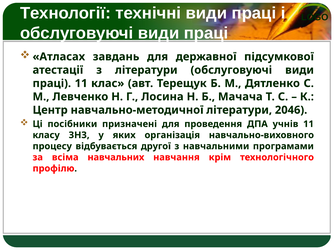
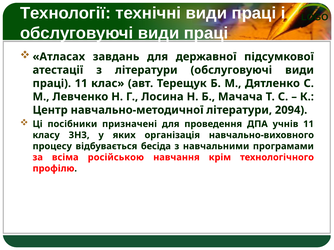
2046: 2046 -> 2094 (291, 110)
другої: другої -> бесіда (156, 146)
навчальних: навчальних -> російською (116, 158)
